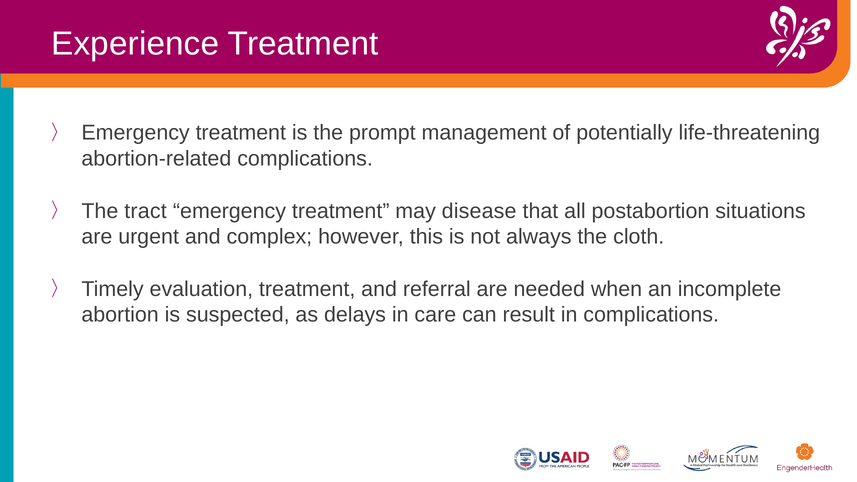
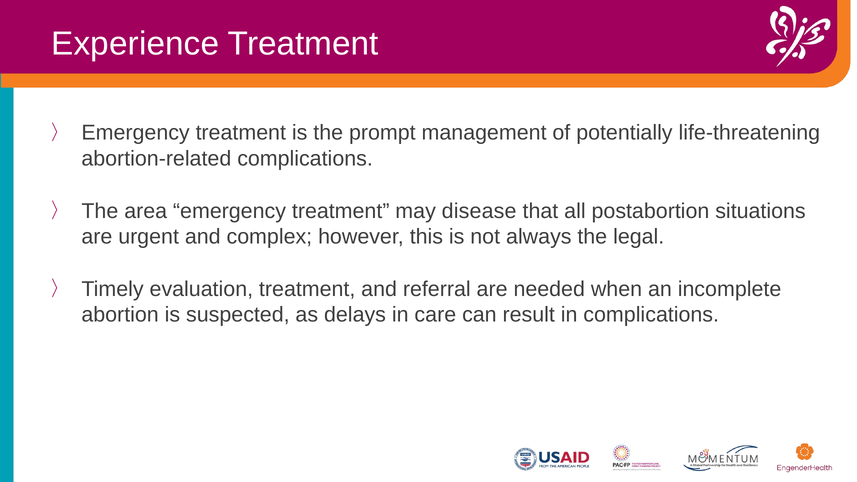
tract: tract -> area (146, 211)
cloth: cloth -> legal (639, 237)
